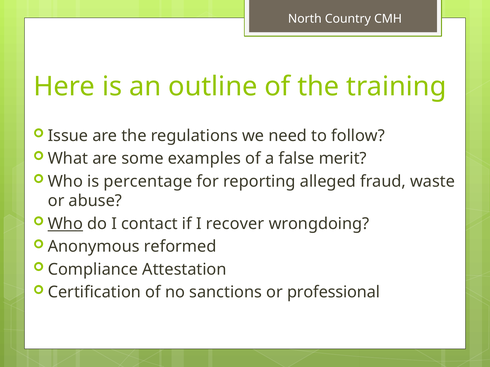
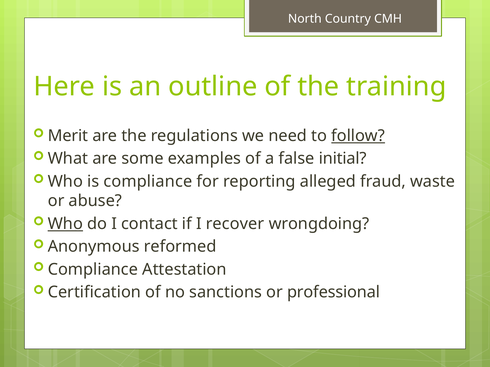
Issue: Issue -> Merit (68, 136)
follow underline: none -> present (358, 136)
merit: merit -> initial (343, 159)
is percentage: percentage -> compliance (148, 182)
